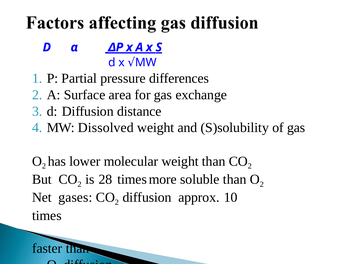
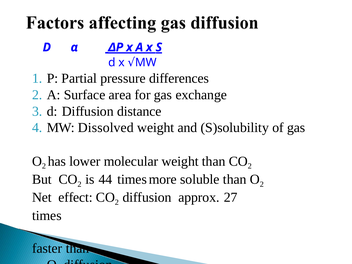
28: 28 -> 44 (105, 179)
gases: gases -> effect (75, 197)
10: 10 -> 27 (231, 197)
